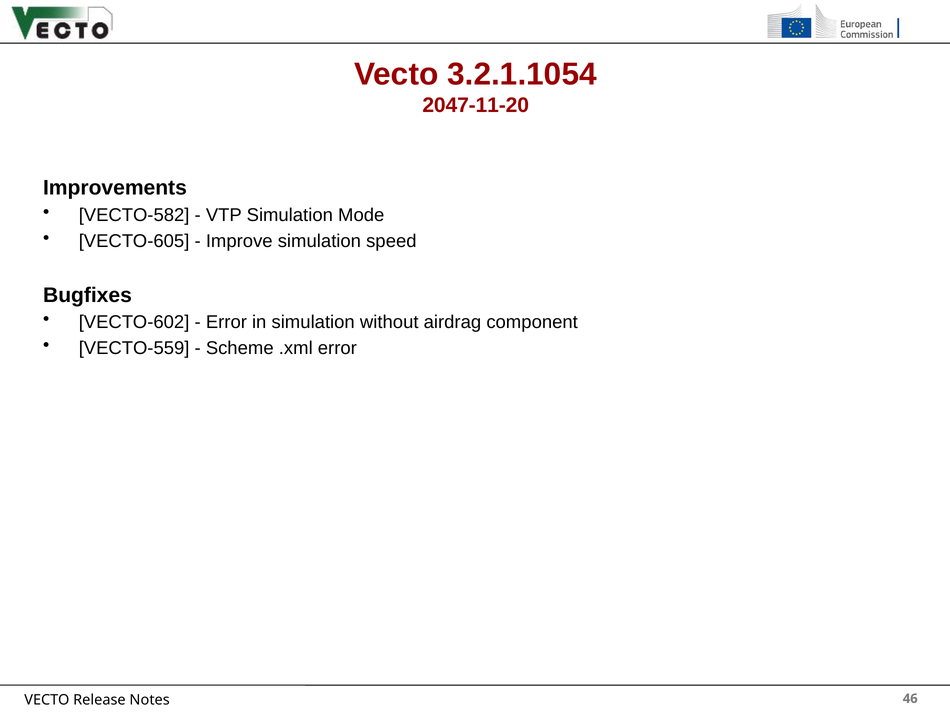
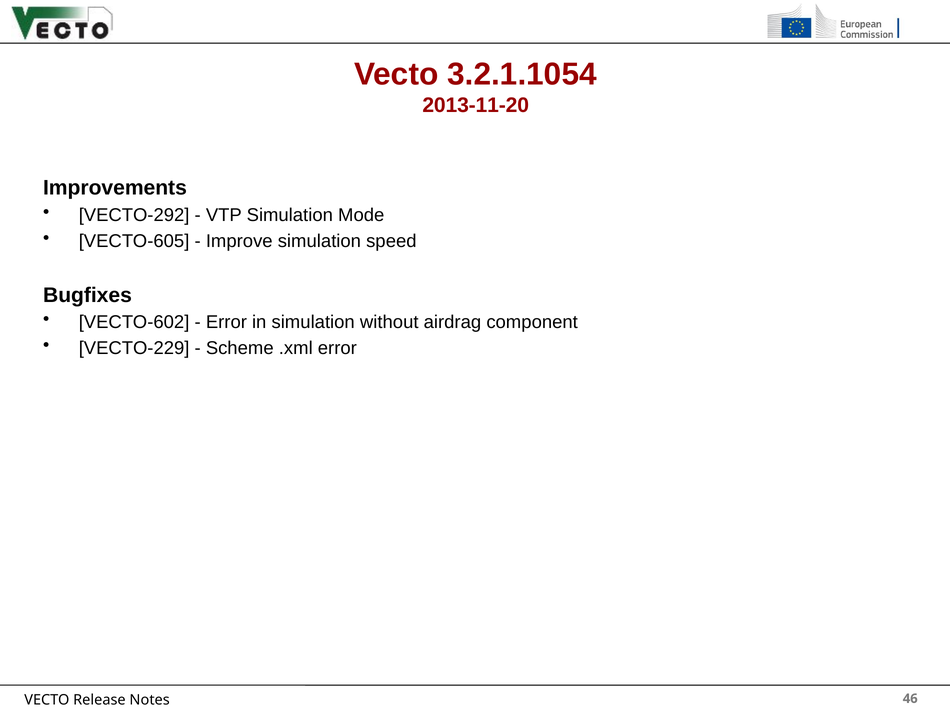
2047-11-20: 2047-11-20 -> 2013-11-20 (476, 105)
VECTO-582: VECTO-582 -> VECTO-292 (134, 215)
VECTO-559: VECTO-559 -> VECTO-229 (134, 348)
